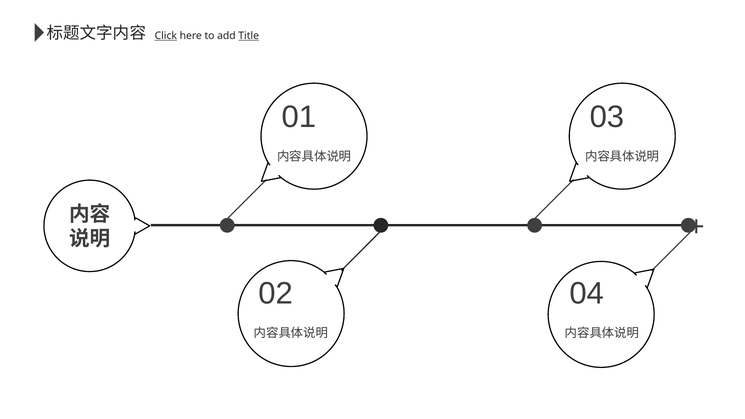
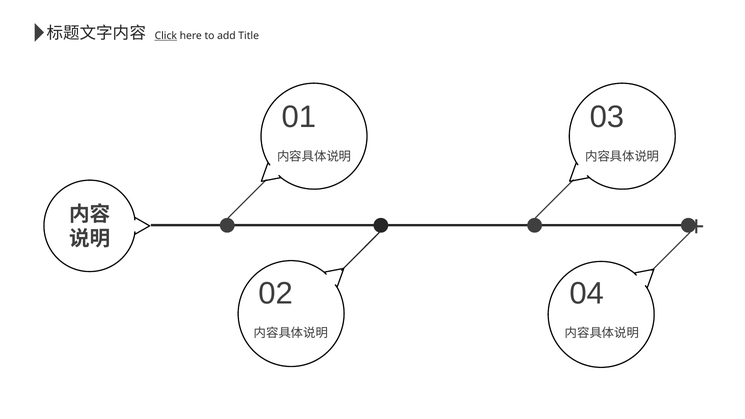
Title underline: present -> none (249, 36)
